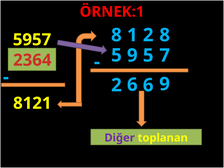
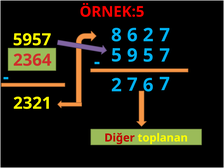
ÖRNEK:1: ÖRNEK:1 -> ÖRNEK:5 (112, 12)
8 1: 1 -> 6 (132, 35)
8: 8 -> 7 (165, 35)
6: 6 -> 7 (132, 85)
9: 9 -> 7 (165, 84)
8121: 8121 -> 2321 (32, 103)
Diğer colour: purple -> red (120, 138)
